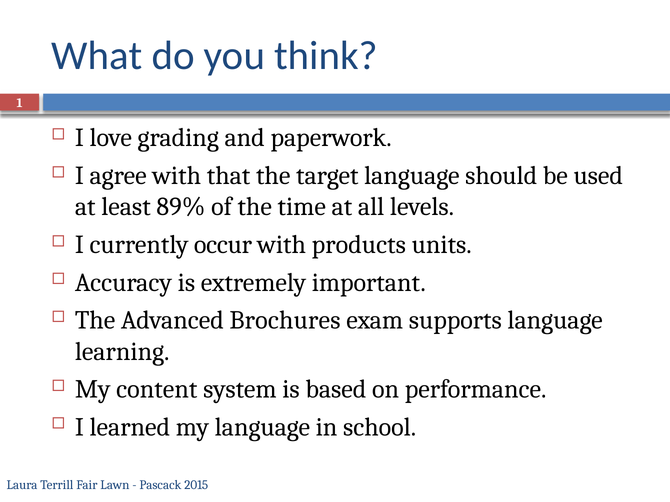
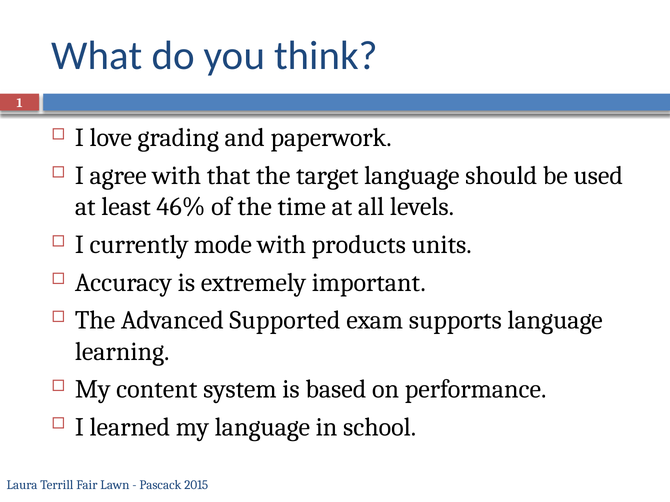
89%: 89% -> 46% (181, 207)
occur: occur -> mode (223, 245)
Brochures: Brochures -> Supported (285, 320)
